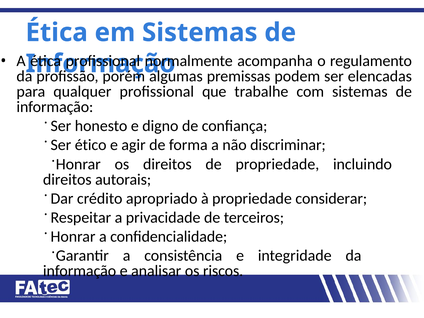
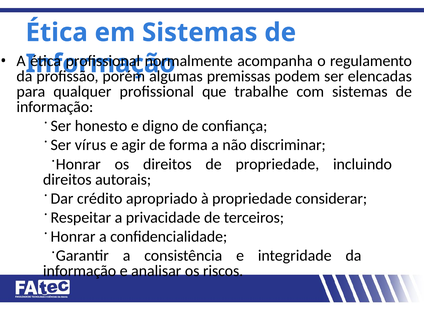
ético: ético -> vírus (91, 145)
